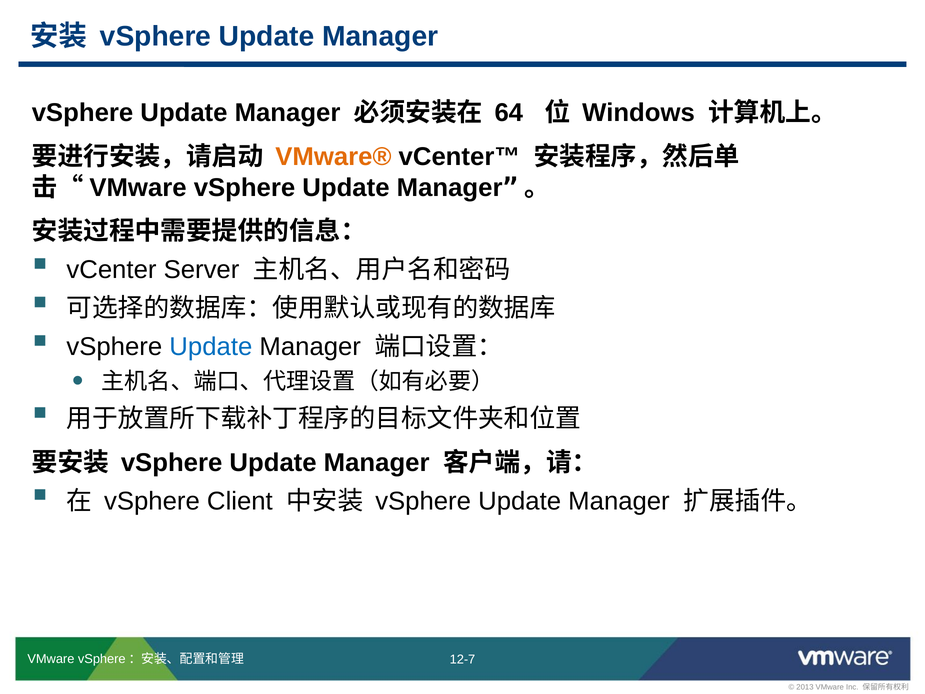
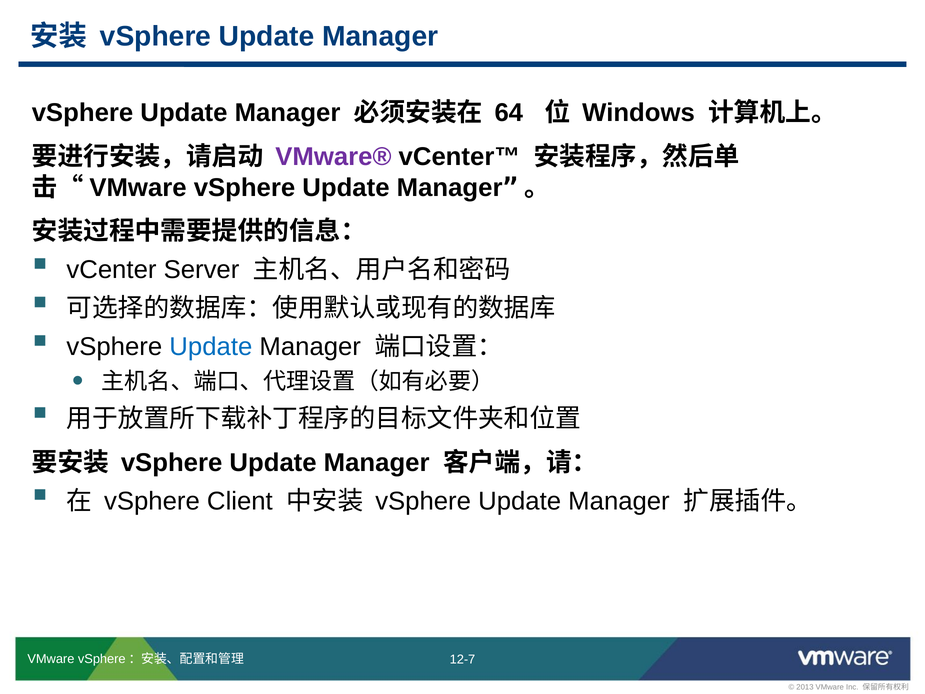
VMware® colour: orange -> purple (333, 157)
